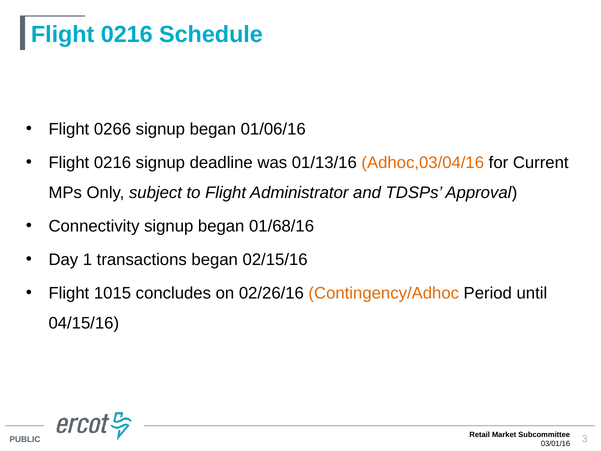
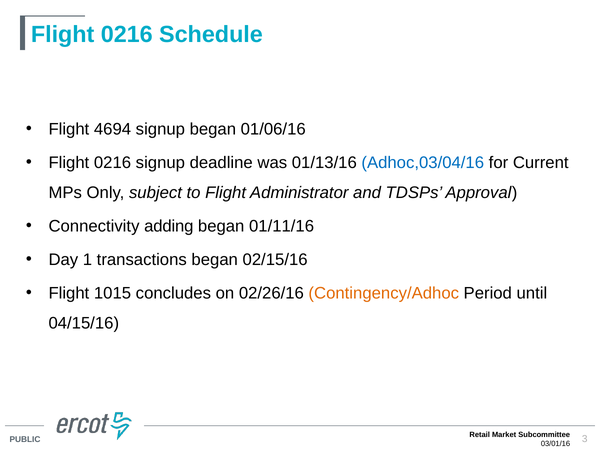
0266: 0266 -> 4694 (113, 129)
Adhoc,03/04/16 colour: orange -> blue (423, 163)
Connectivity signup: signup -> adding (169, 226)
01/68/16: 01/68/16 -> 01/11/16 (282, 226)
